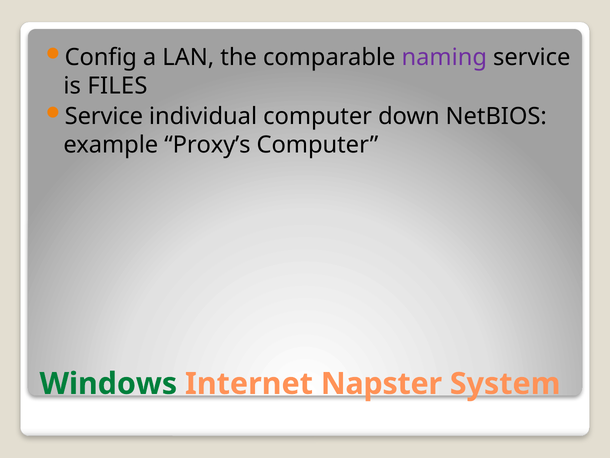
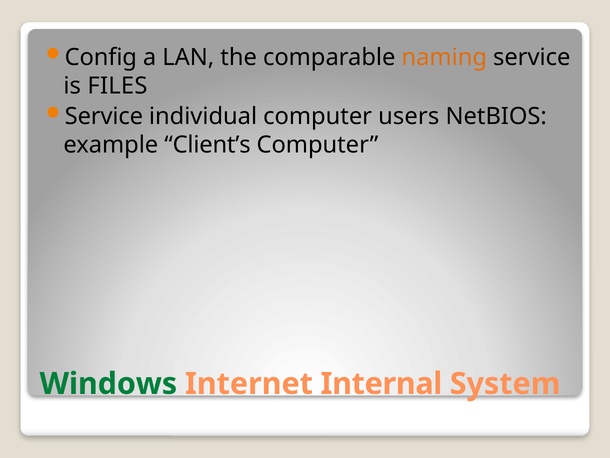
naming colour: purple -> orange (444, 57)
down: down -> users (409, 116)
Proxy’s: Proxy’s -> Client’s (208, 145)
Napster: Napster -> Internal (381, 383)
